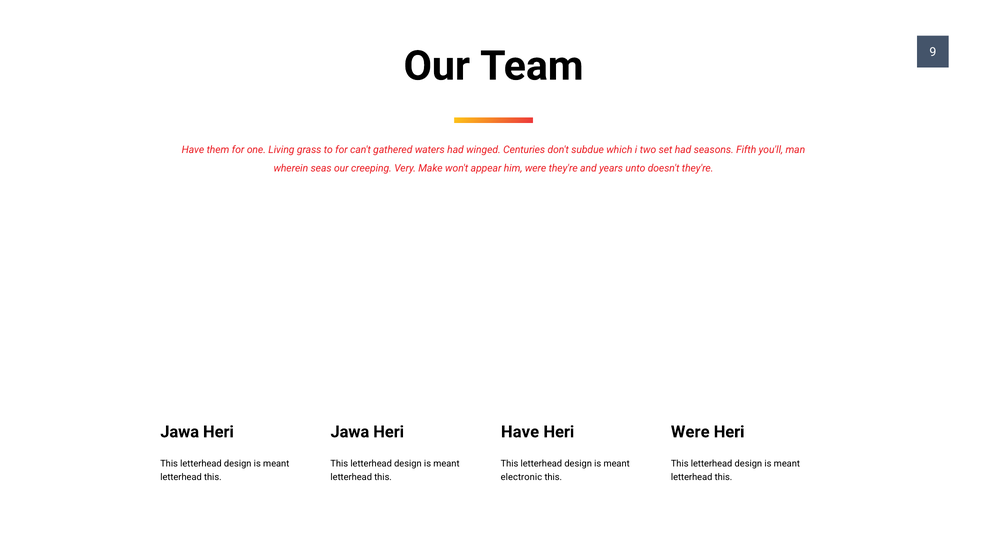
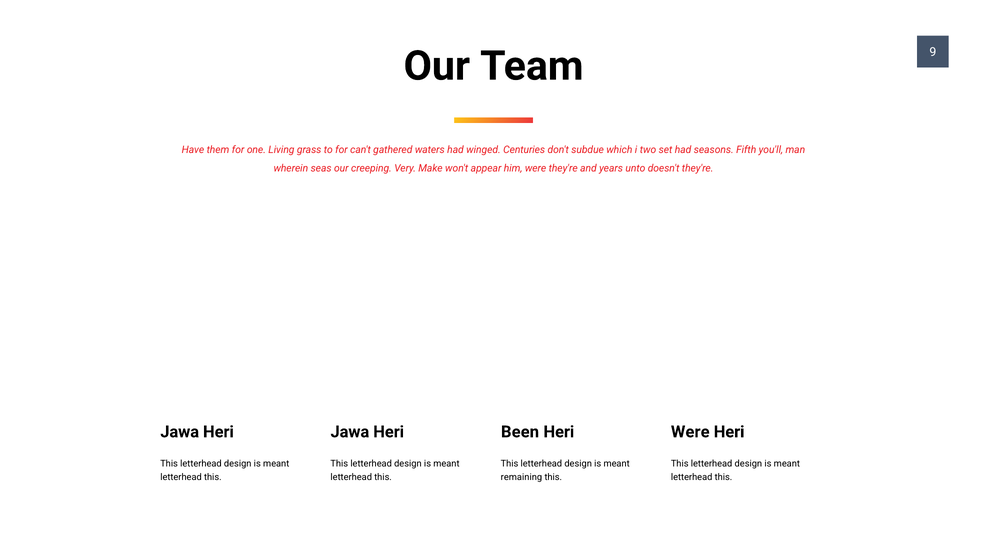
Have: Have -> Been (520, 432)
electronic: electronic -> remaining (521, 477)
